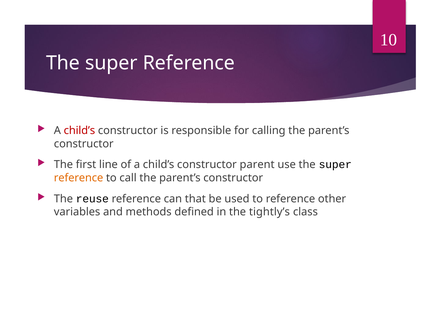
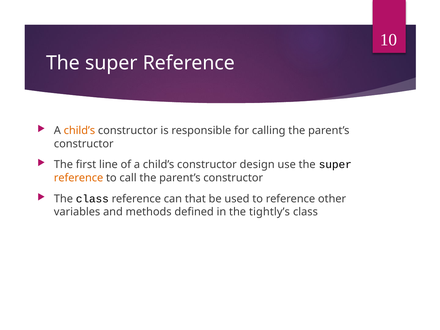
child’s colour: red -> orange (79, 131)
parent: parent -> design (257, 165)
The reuse: reuse -> class (92, 199)
